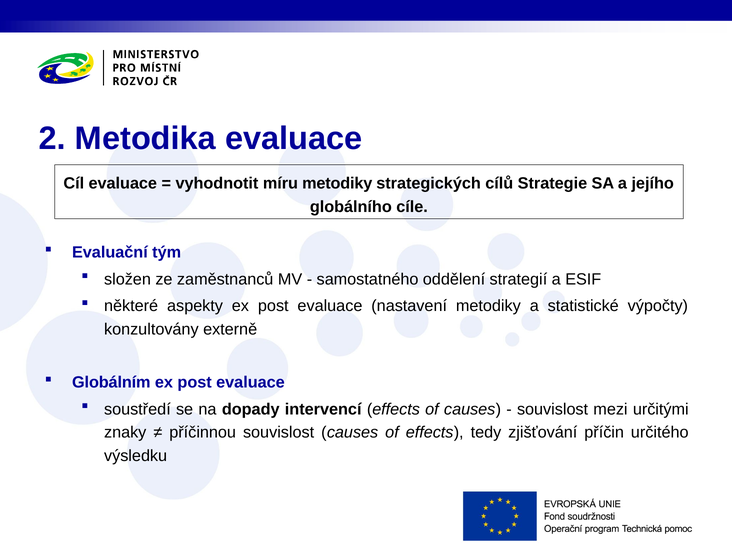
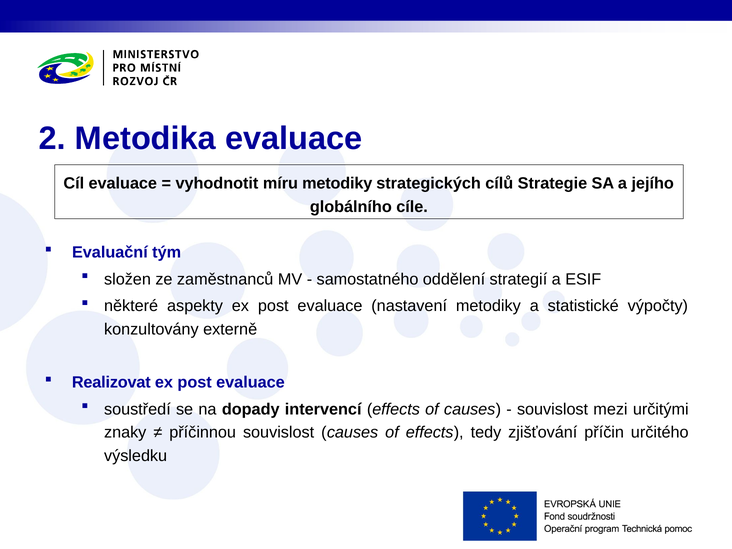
Globálním: Globálním -> Realizovat (111, 383)
